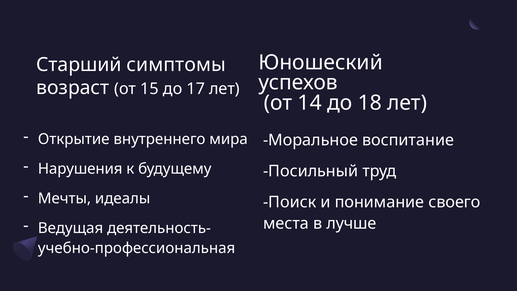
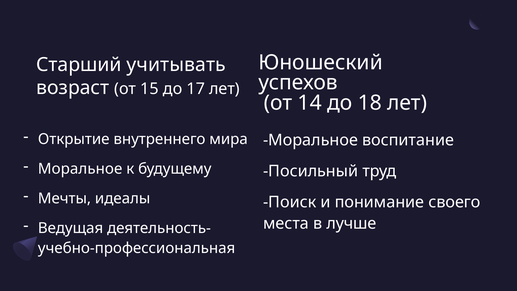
симптомы: симптомы -> учитывать (176, 65)
Нарушения: Нарушения -> Моральное (80, 169)
